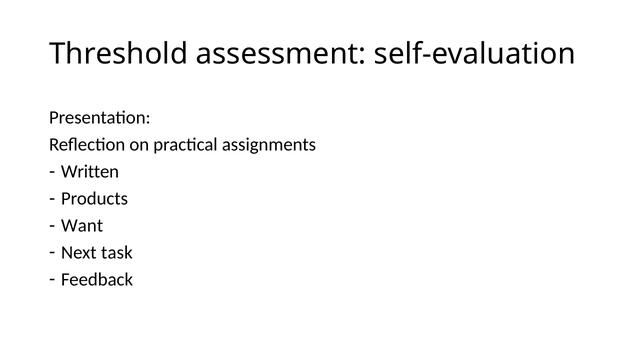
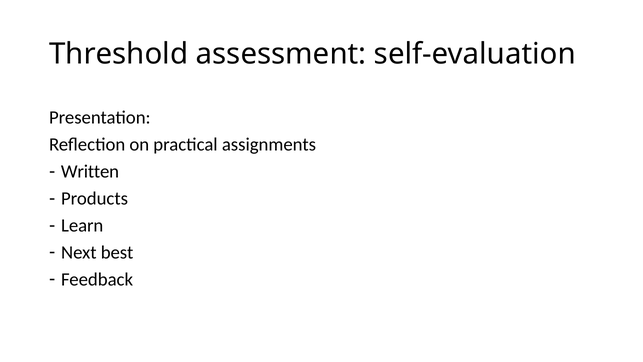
Want: Want -> Learn (82, 225)
task: task -> best (117, 252)
